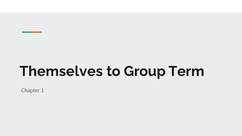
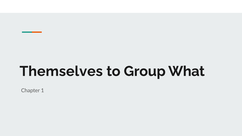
Term: Term -> What (186, 71)
